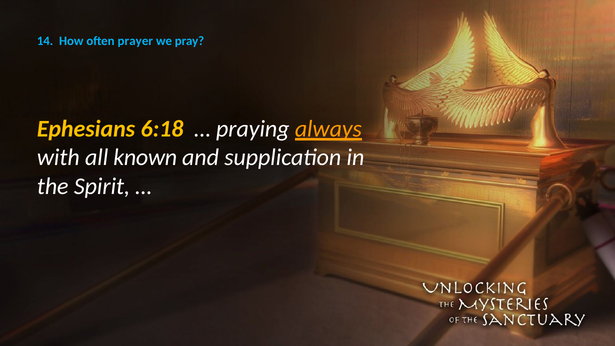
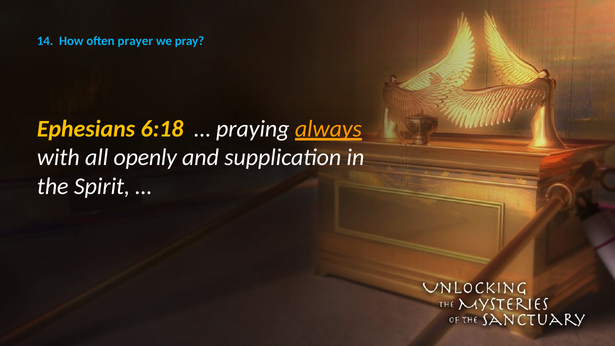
known: known -> openly (145, 158)
